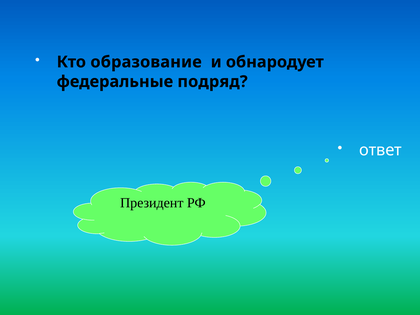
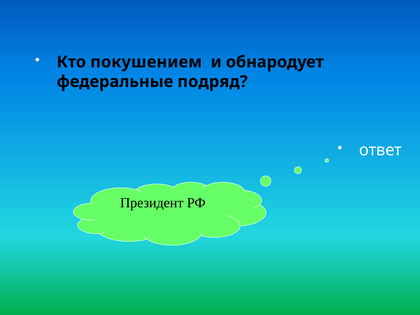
образование: образование -> покушением (146, 62)
